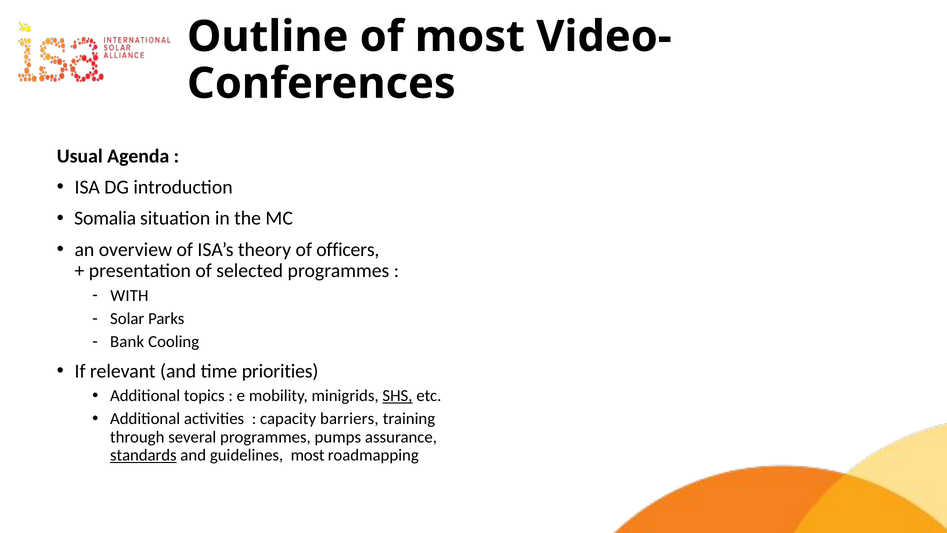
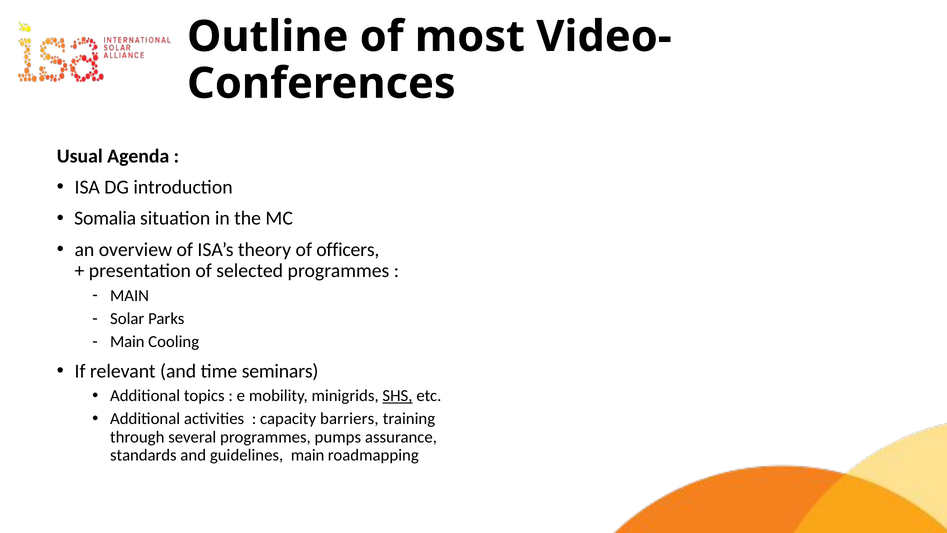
WITH: WITH -> MAIN (130, 295)
Bank: Bank -> Main (127, 341)
priorities: priorities -> seminars (280, 371)
standards underline: present -> none (143, 455)
guidelines most: most -> main (308, 455)
